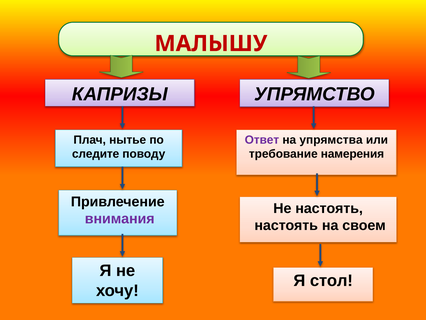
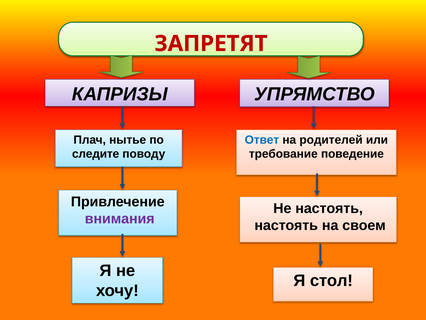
МАЛЫШУ: МАЛЫШУ -> ЗАПРЕТЯТ (211, 44)
Ответ colour: purple -> blue (262, 140)
упрямства: упрямства -> родителей (331, 140)
намерения: намерения -> поведение (352, 154)
